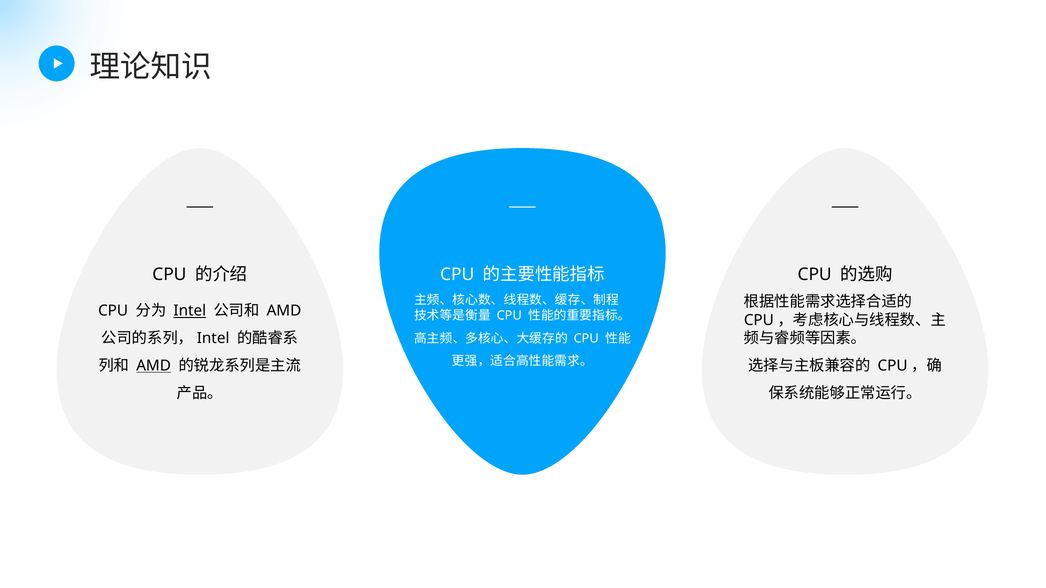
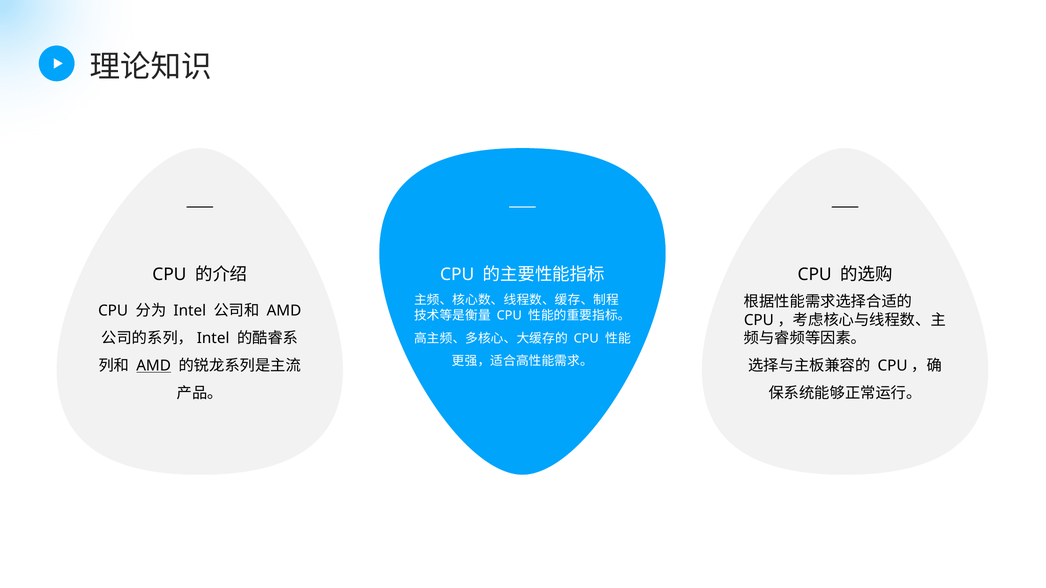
Intel underline: present -> none (190, 311)
